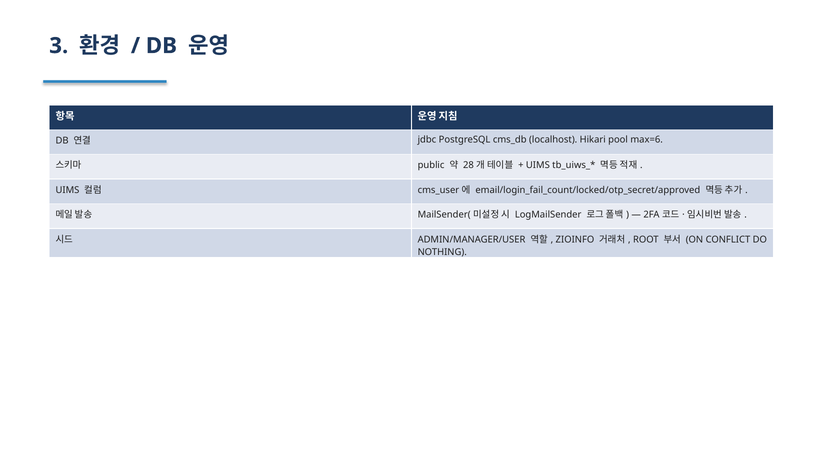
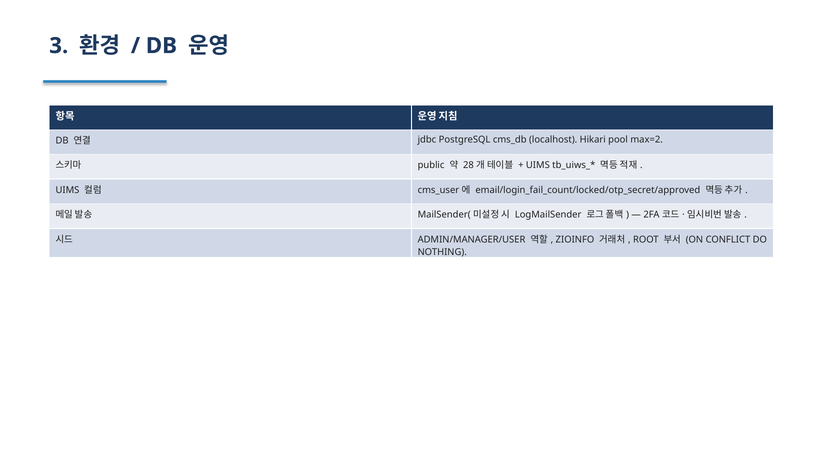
max=6: max=6 -> max=2 (647, 140)
